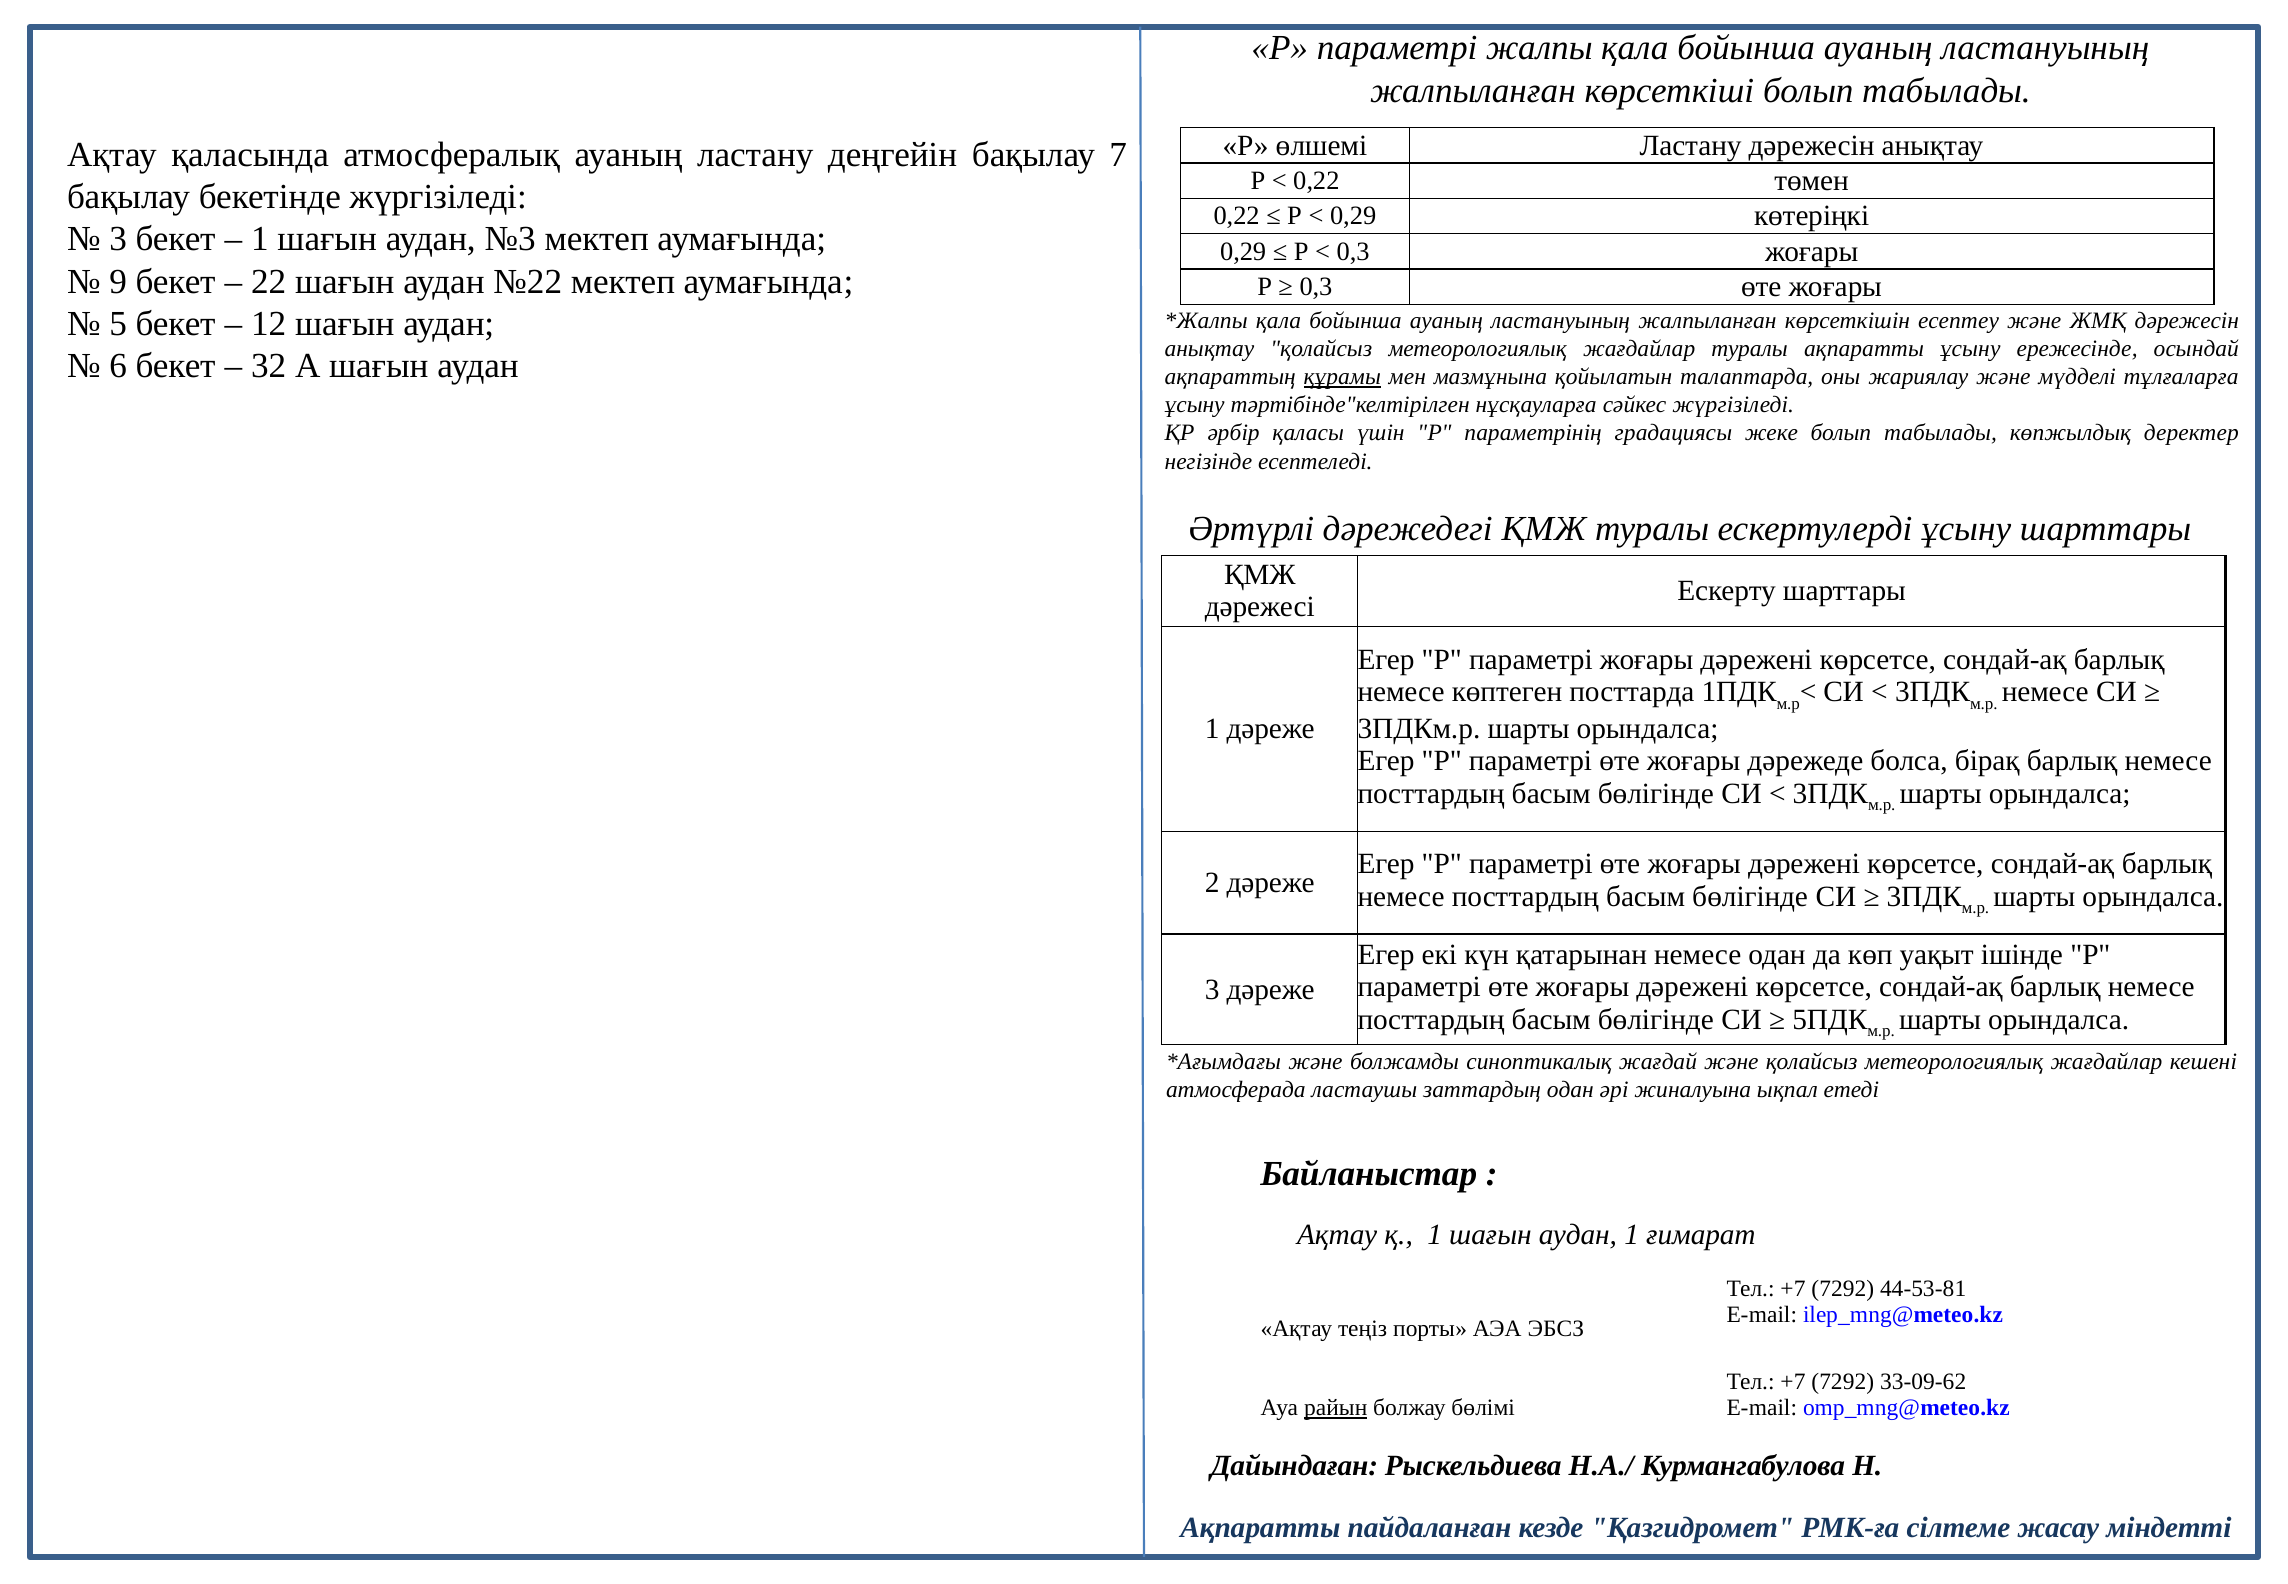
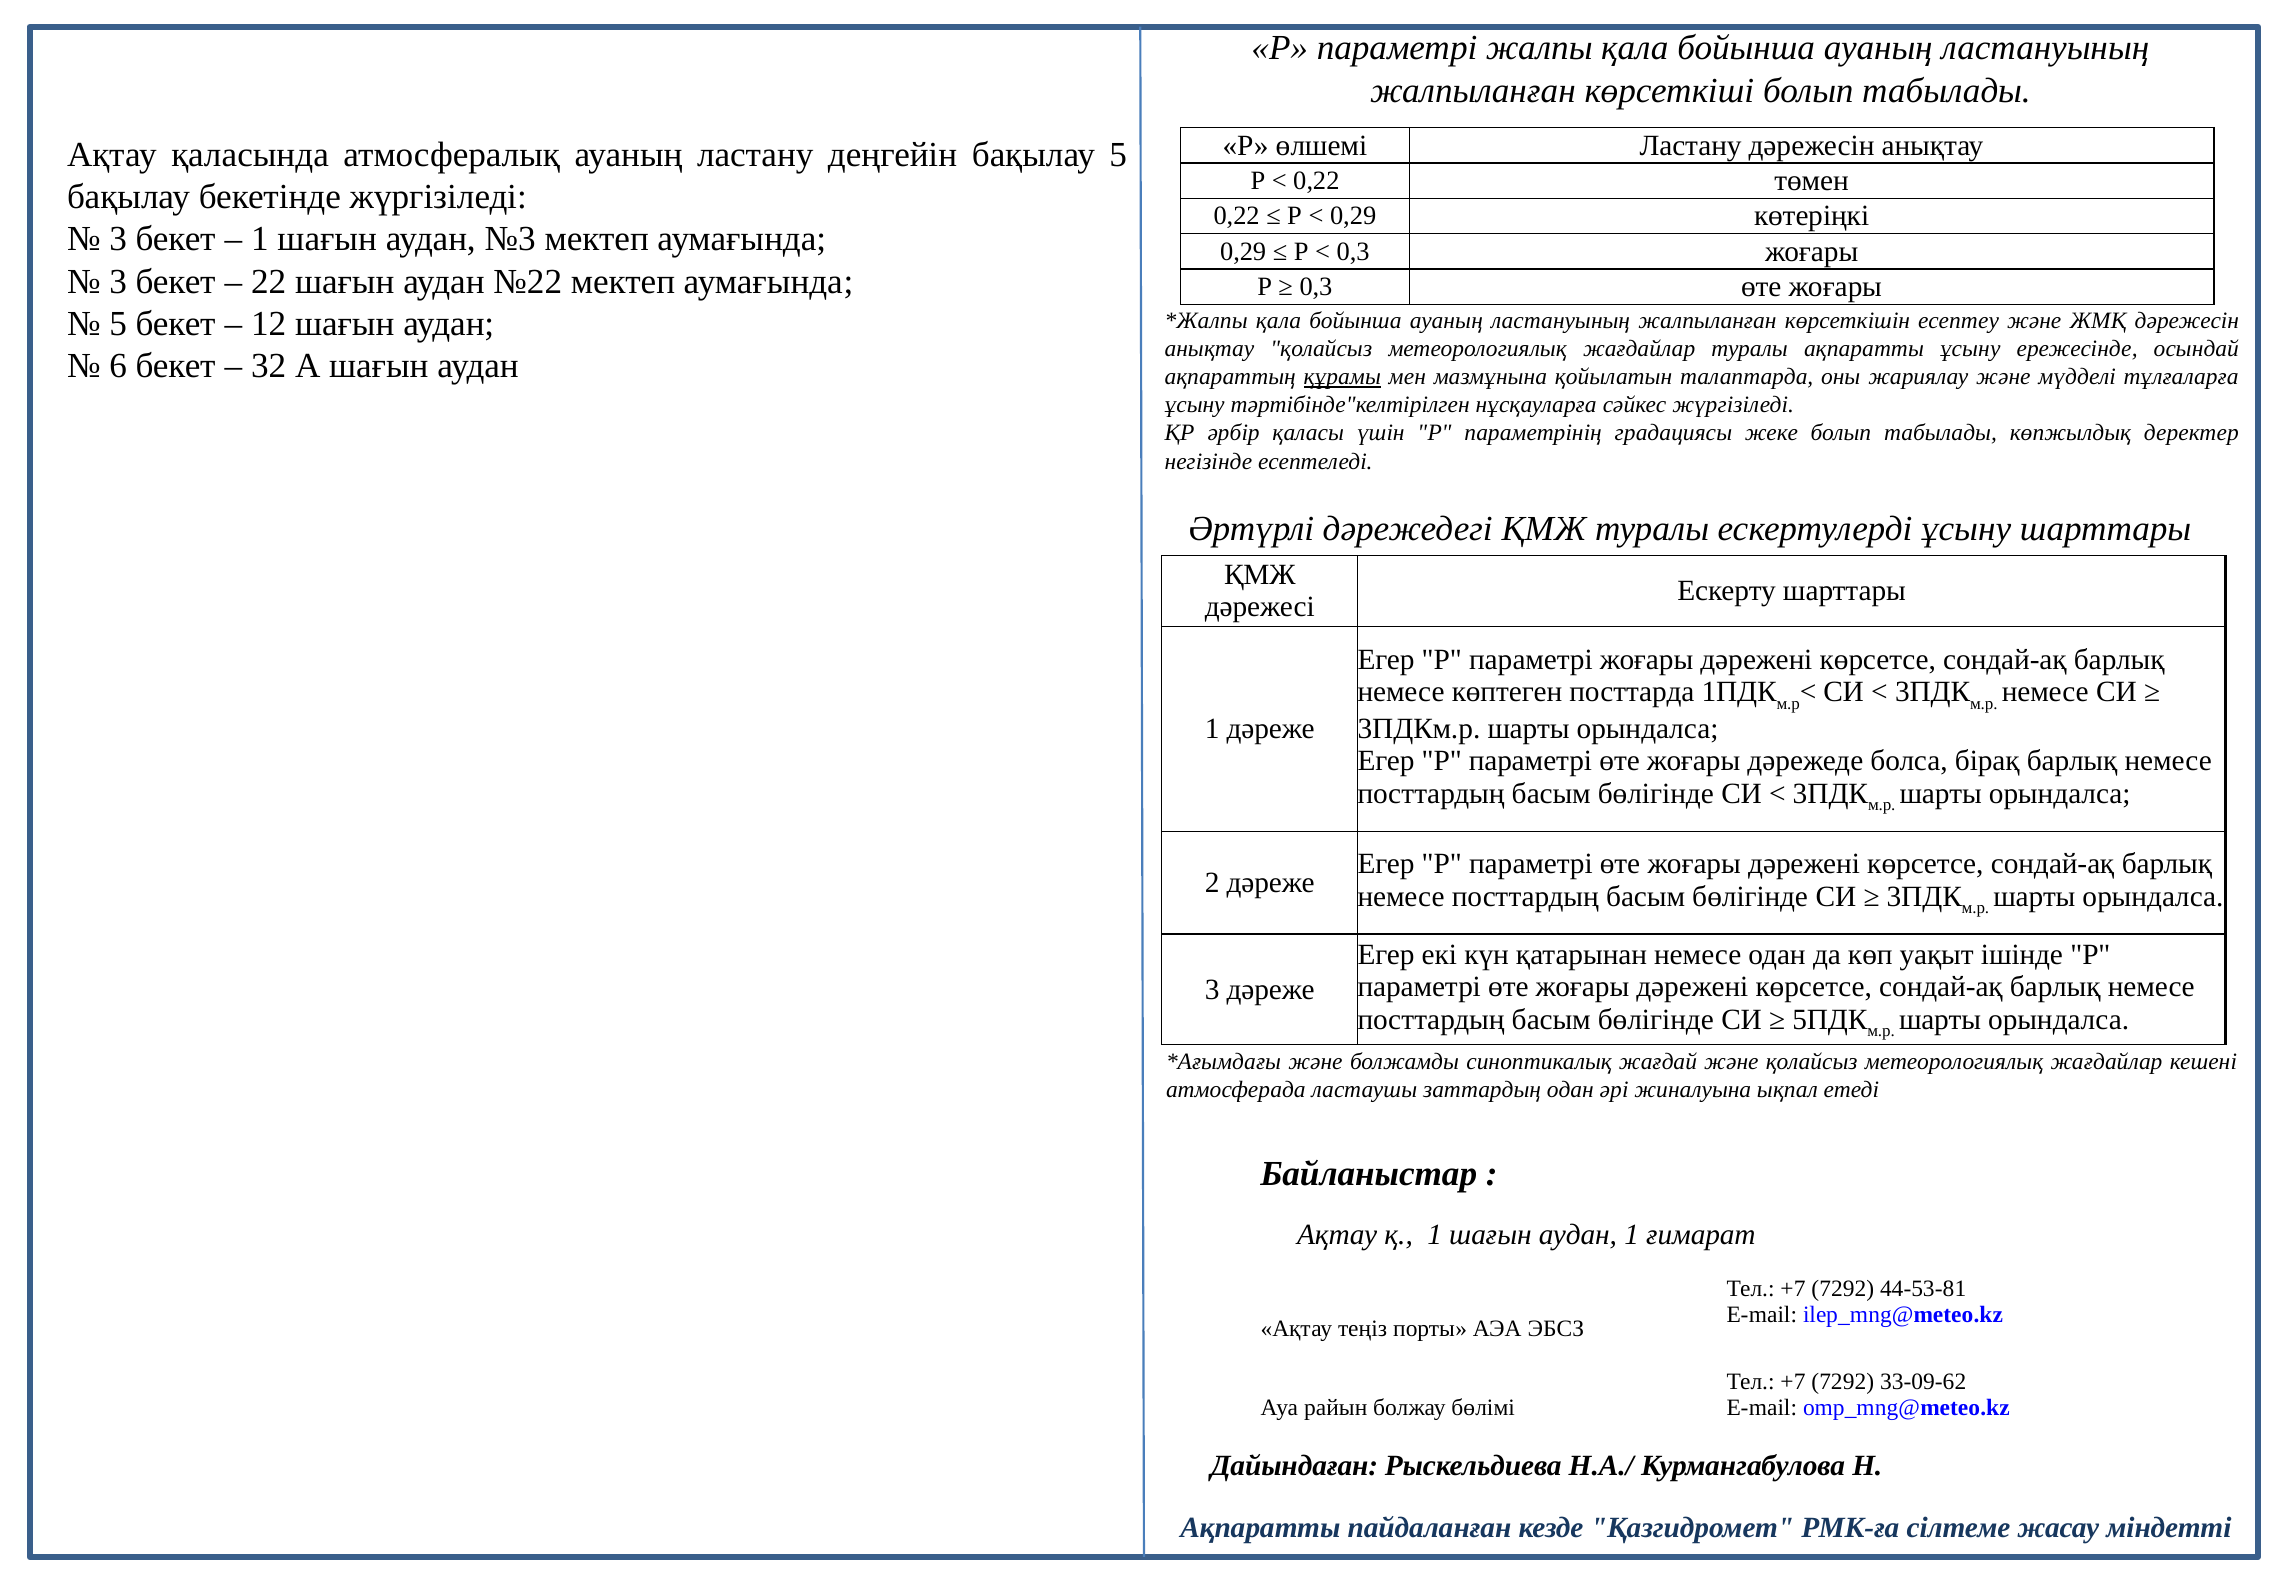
бақылау 7: 7 -> 5 (1118, 155)
9: 9 -> 3 (118, 282)
райын underline: present -> none (1336, 1408)
